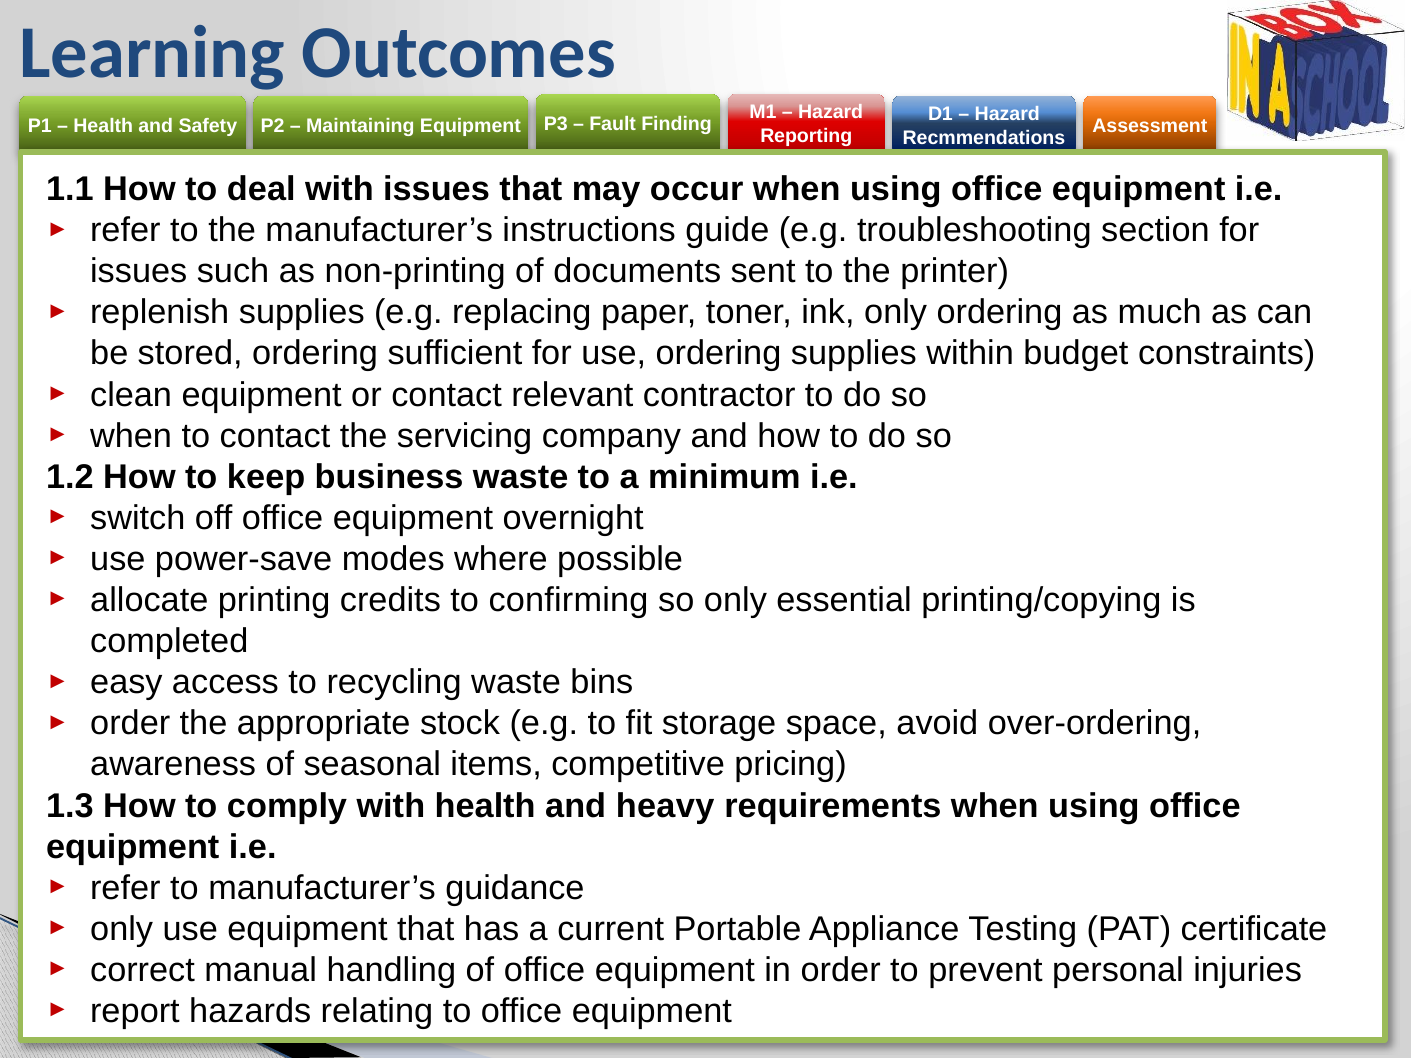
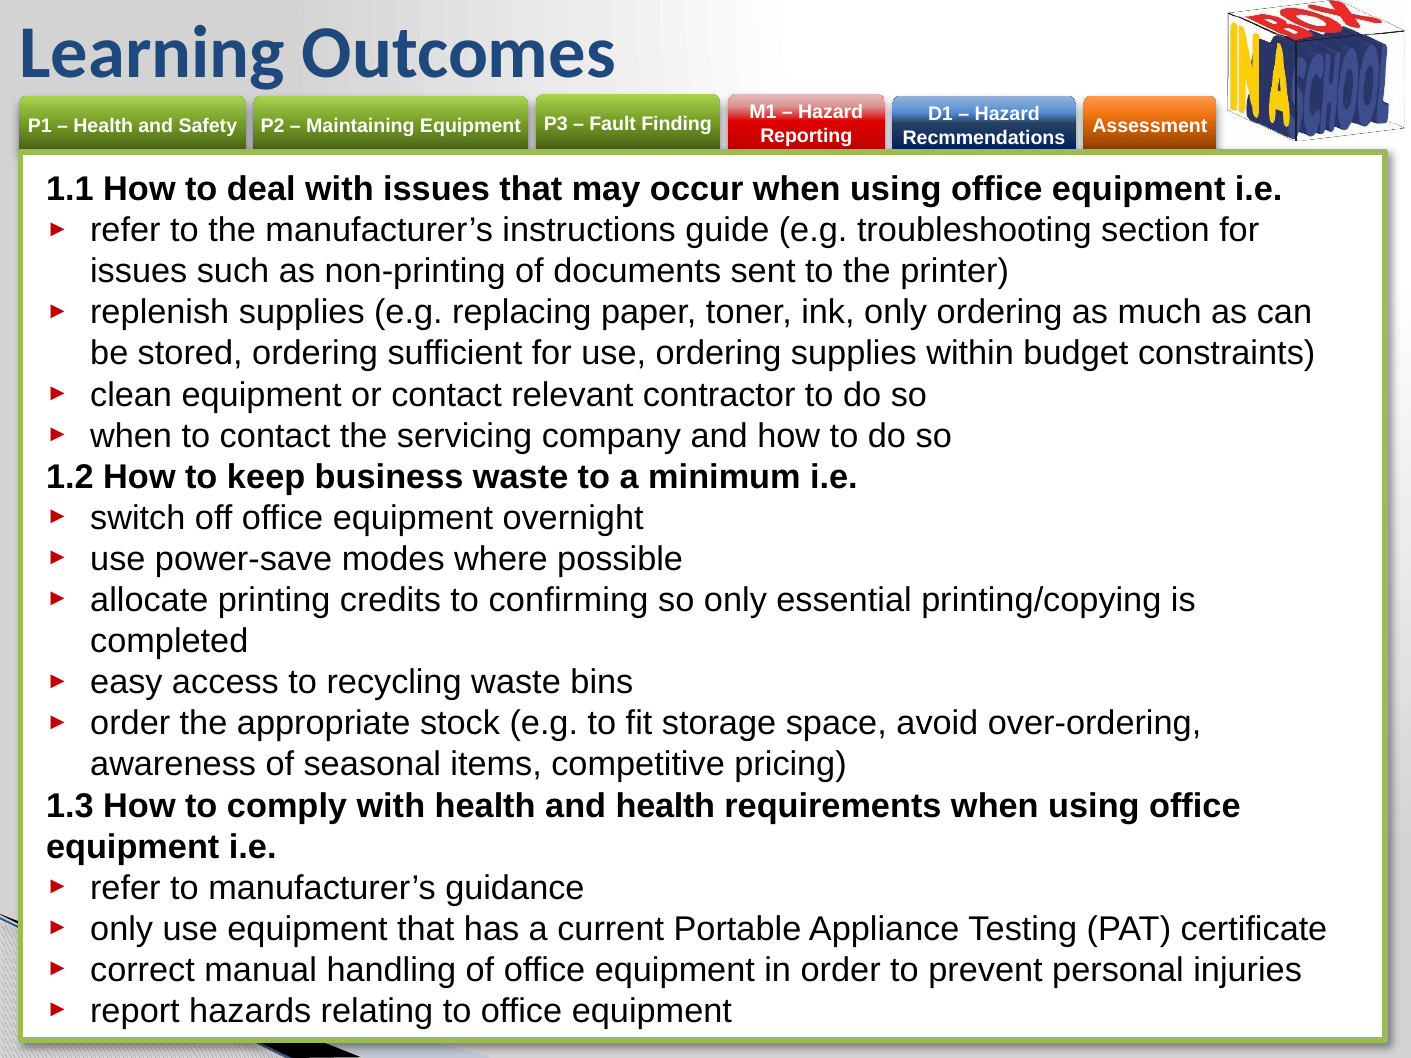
and heavy: heavy -> health (665, 806)
